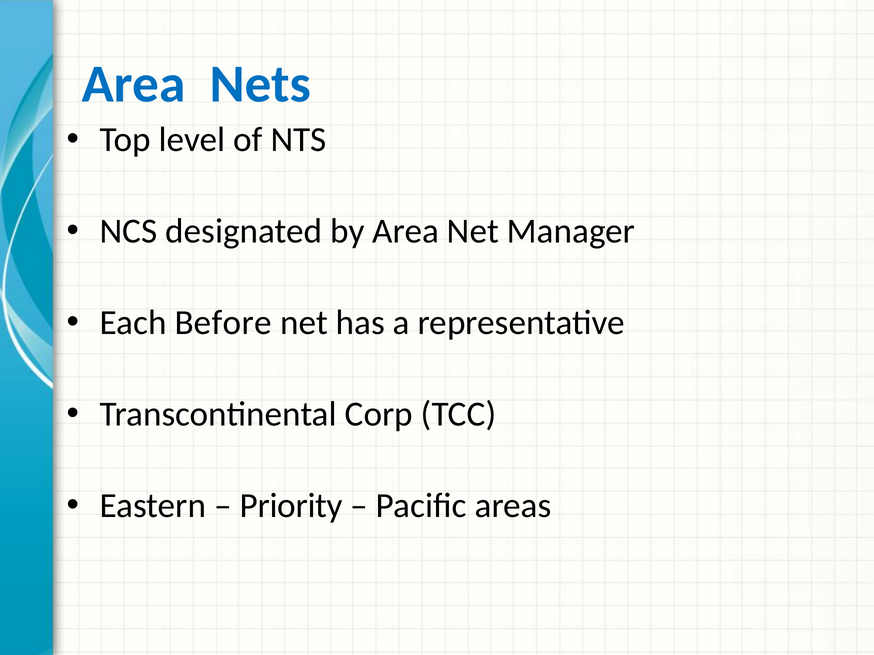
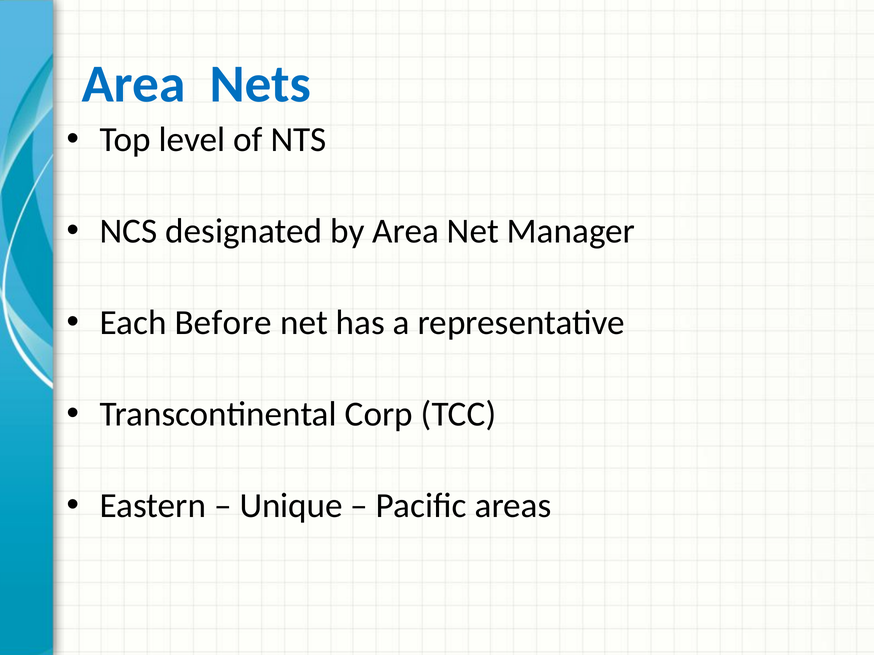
Priority: Priority -> Unique (291, 506)
